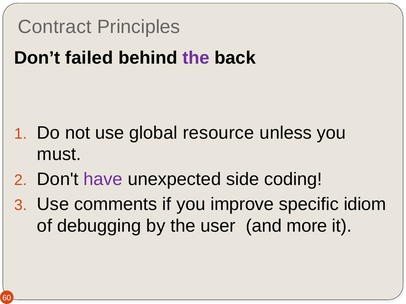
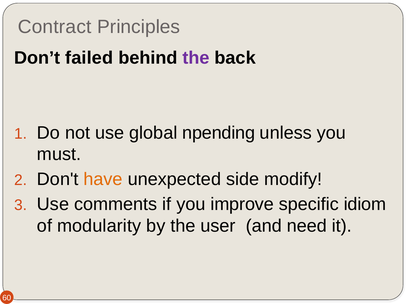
resource: resource -> npending (219, 133)
have colour: purple -> orange (103, 180)
coding: coding -> modify (293, 180)
debugging: debugging -> modularity (99, 226)
more: more -> need (307, 226)
